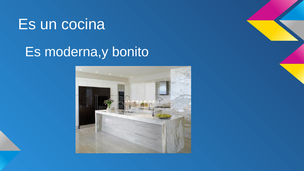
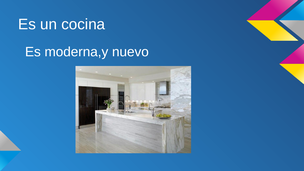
bonito: bonito -> nuevo (131, 52)
